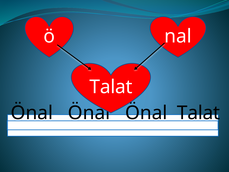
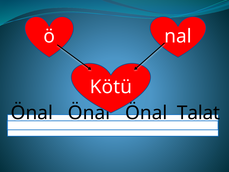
Talat: Talat -> Kötü (111, 87)
